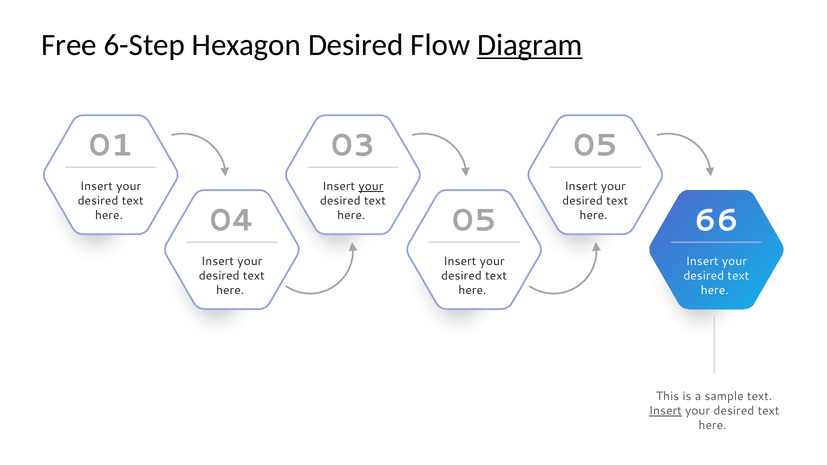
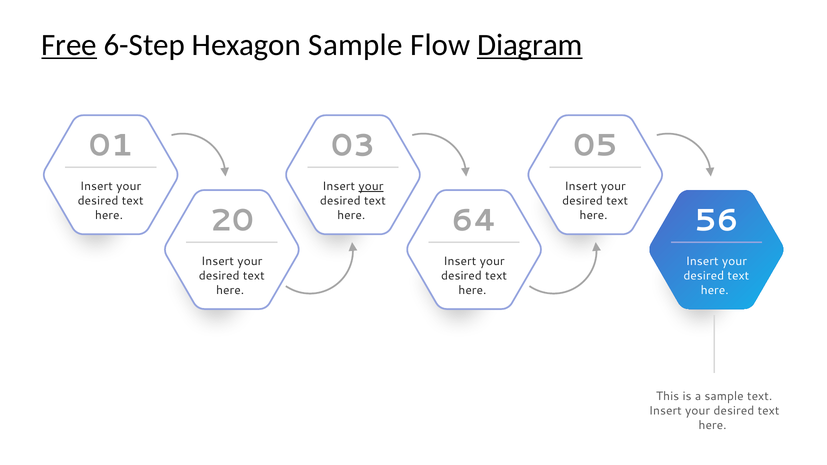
Free underline: none -> present (69, 45)
Hexagon Desired: Desired -> Sample (356, 45)
04: 04 -> 20 (232, 220)
05: 05 -> 64 (474, 220)
66: 66 -> 56 (716, 220)
Insert underline: present -> none (665, 411)
